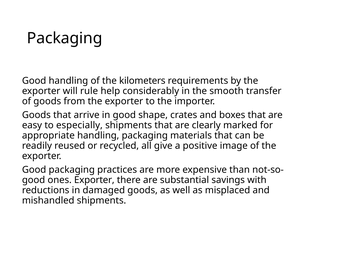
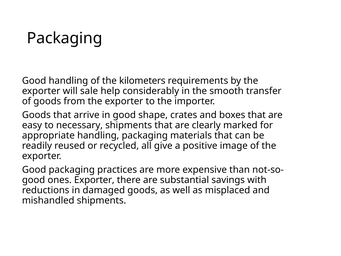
rule: rule -> sale (89, 91)
especially: especially -> necessary (79, 125)
